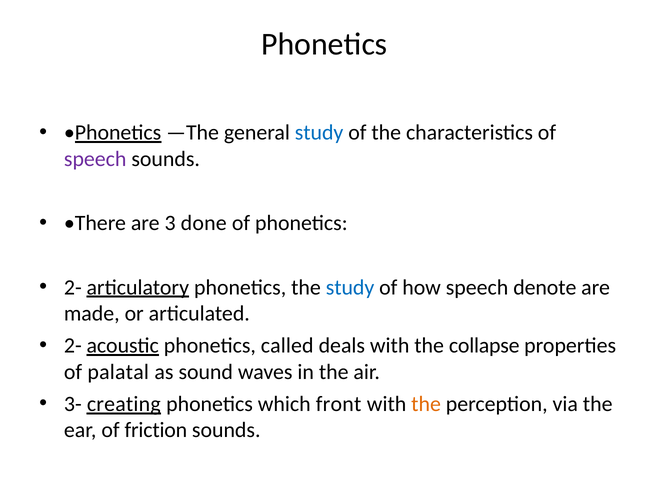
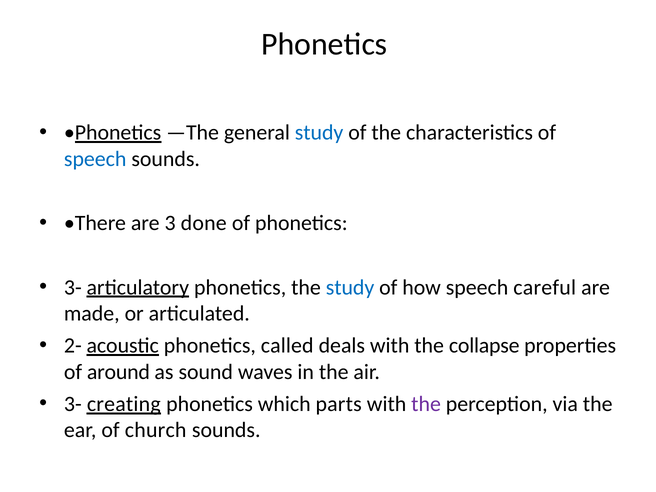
speech colour: purple -> blue (95, 159)
2-: 2- -> 3- (73, 287)
denote: denote -> careful (545, 287)
palatal: palatal -> around (118, 372)
front: front -> parts (339, 404)
the colour: orange -> purple (426, 404)
friction: friction -> church (156, 430)
